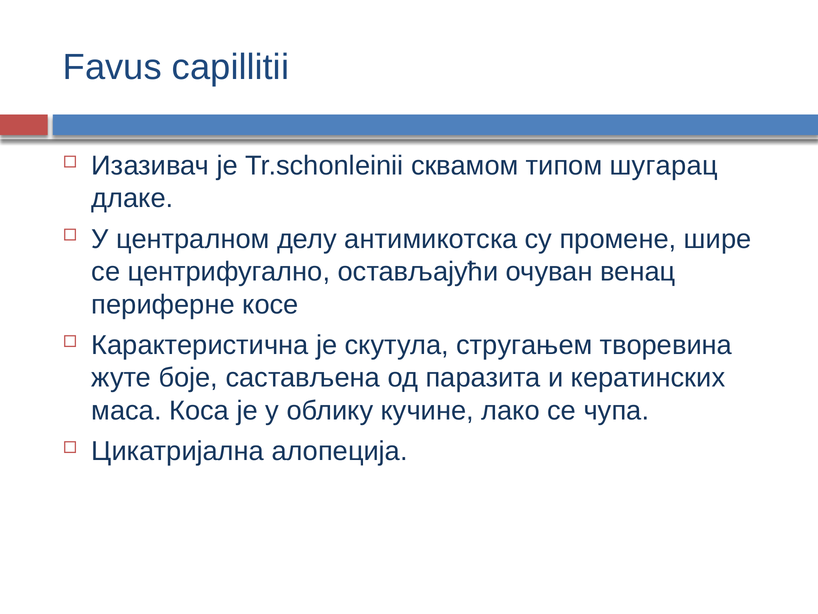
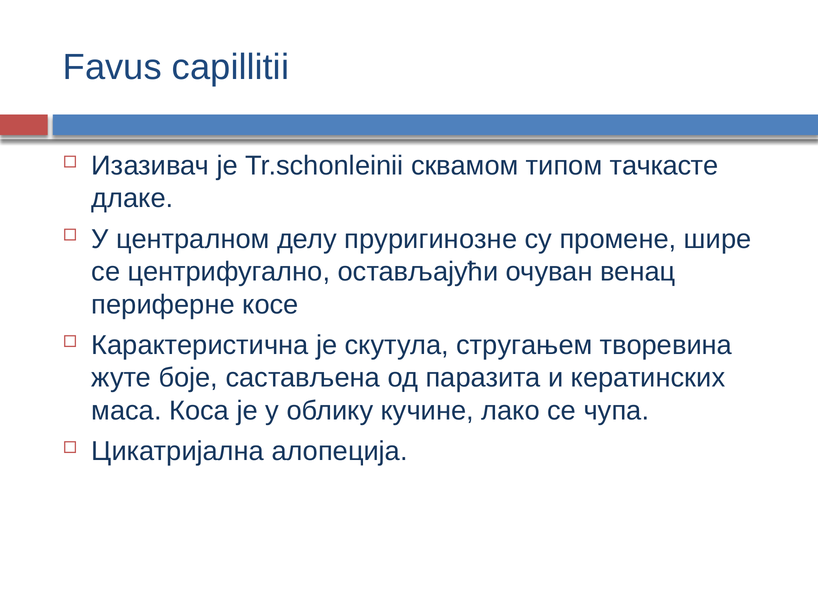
шугарац: шугарац -> тачкасте (664, 165)
антимикотска: антимикотска -> пруригинозне (431, 239)
